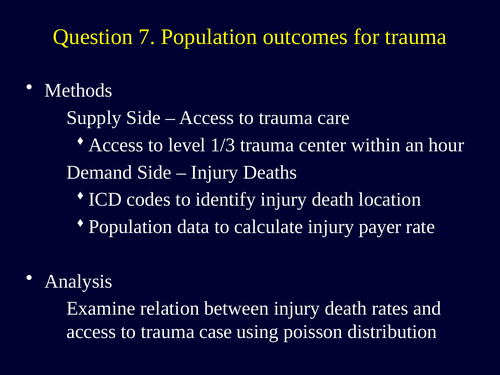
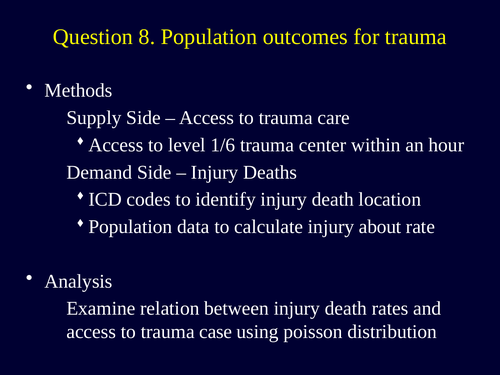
7: 7 -> 8 (147, 37)
1/3: 1/3 -> 1/6 (223, 145)
payer: payer -> about (380, 227)
